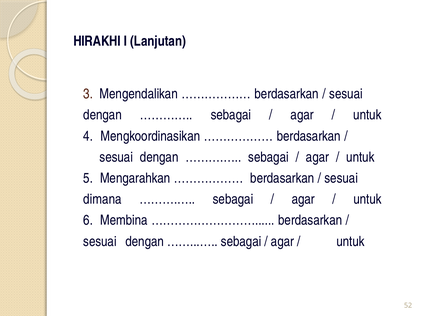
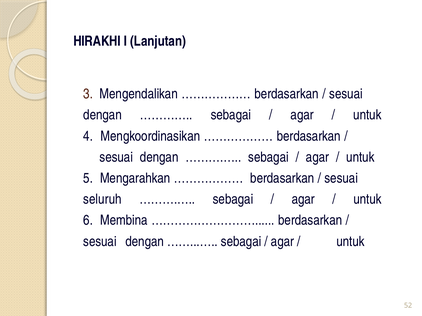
dimana: dimana -> seluruh (102, 200)
